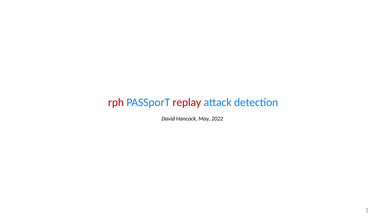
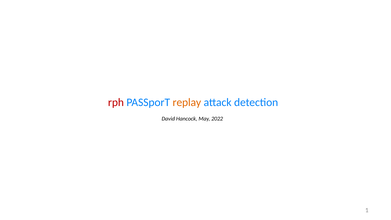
replay colour: red -> orange (187, 102)
